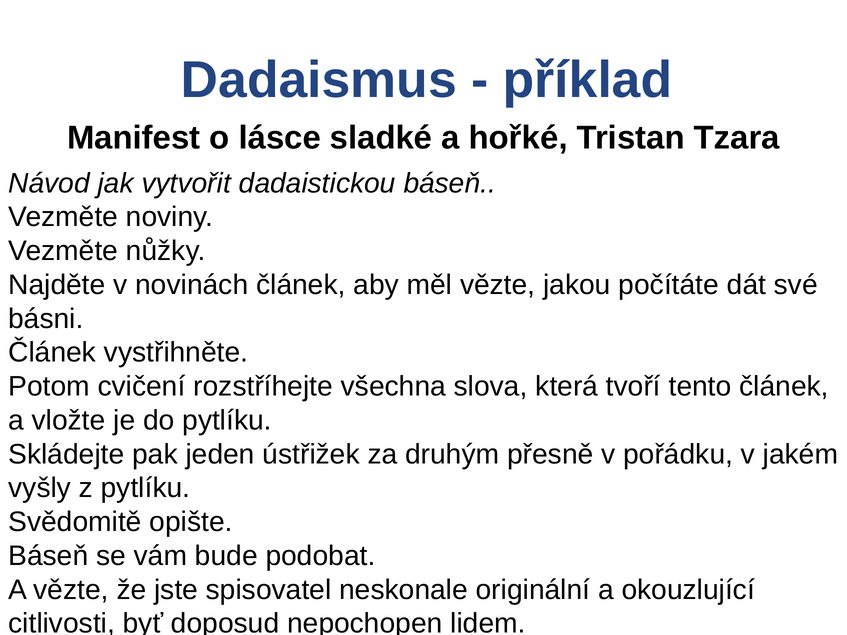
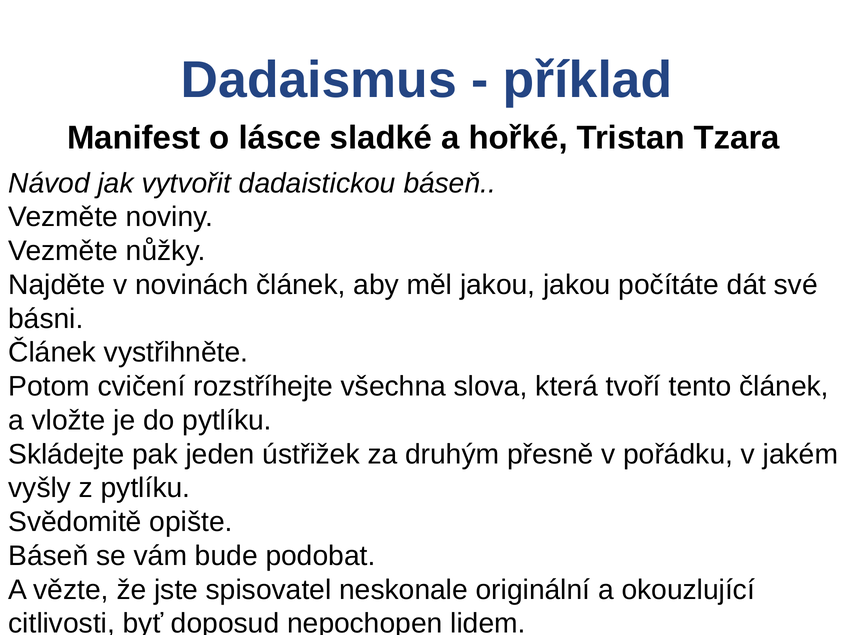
měl vězte: vězte -> jakou (498, 285)
